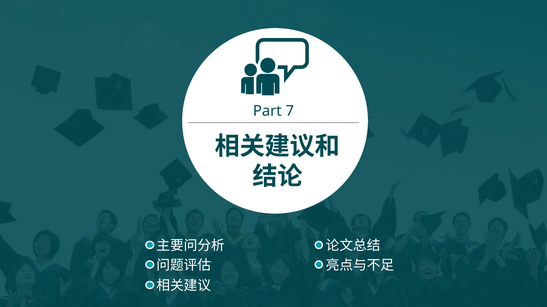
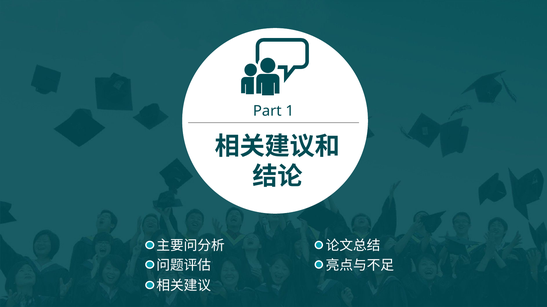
7: 7 -> 1 (290, 111)
